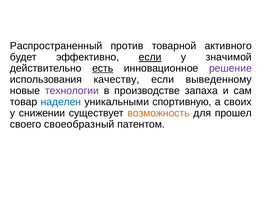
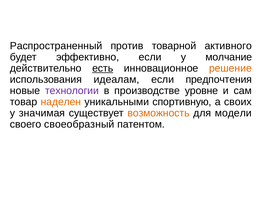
если underline: present -> none (150, 57)
значимой: значимой -> молчание (229, 57)
решение colour: purple -> orange (230, 68)
качеству: качеству -> идеалам (117, 79)
выведенному: выведенному -> предпочтения (219, 79)
запаха: запаха -> уровне (201, 90)
наделен colour: blue -> orange (61, 102)
снижении: снижении -> значимая (42, 113)
прошел: прошел -> модели (233, 113)
